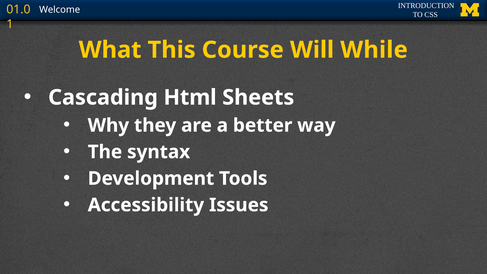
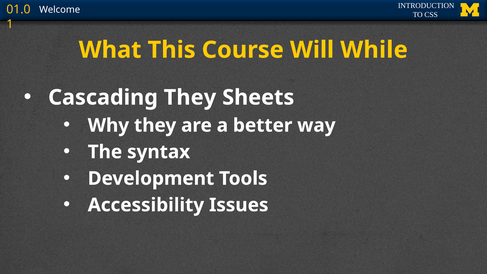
Cascading Html: Html -> They (190, 97)
